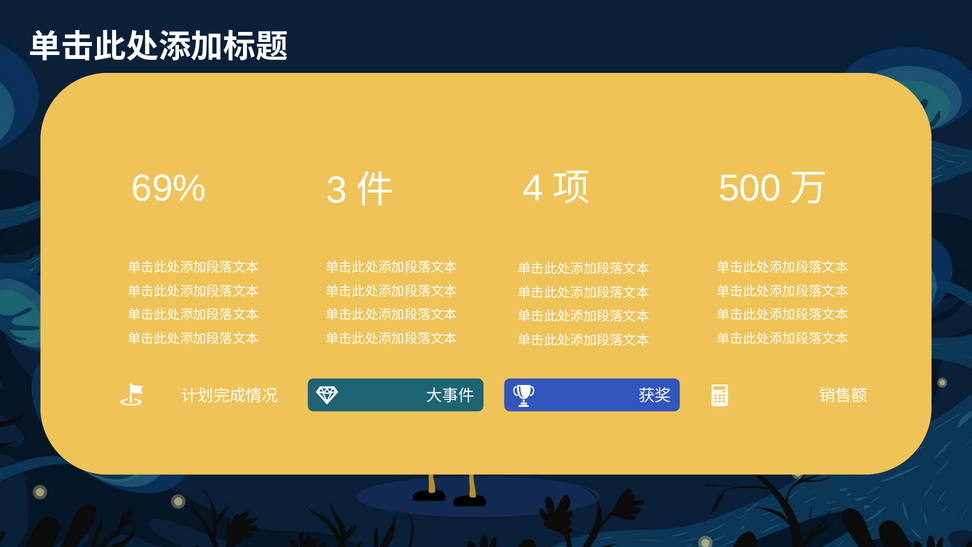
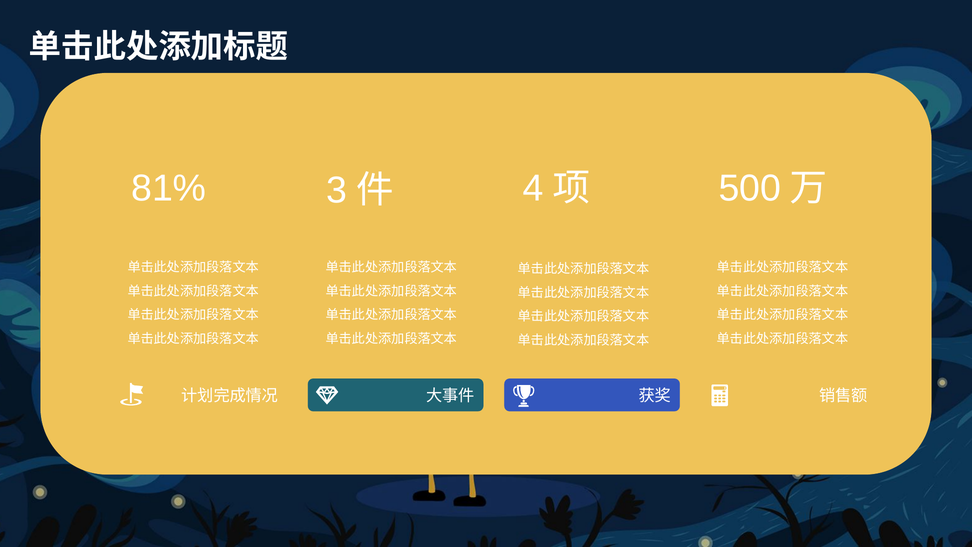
69%: 69% -> 81% (169, 188)
